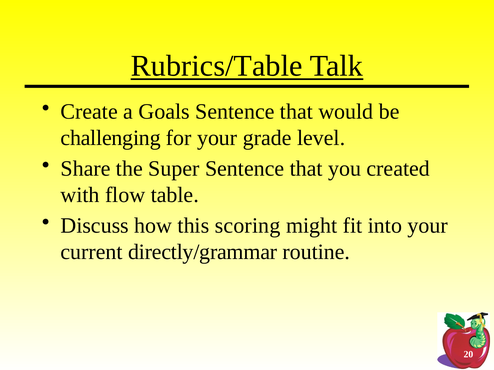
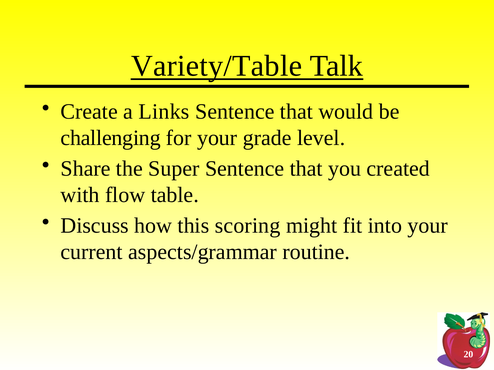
Rubrics/Table: Rubrics/Table -> Variety/Table (217, 66)
Goals: Goals -> Links (164, 112)
directly/grammar: directly/grammar -> aspects/grammar (203, 252)
